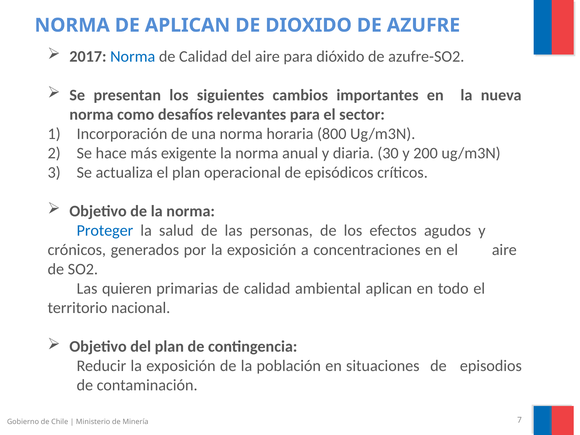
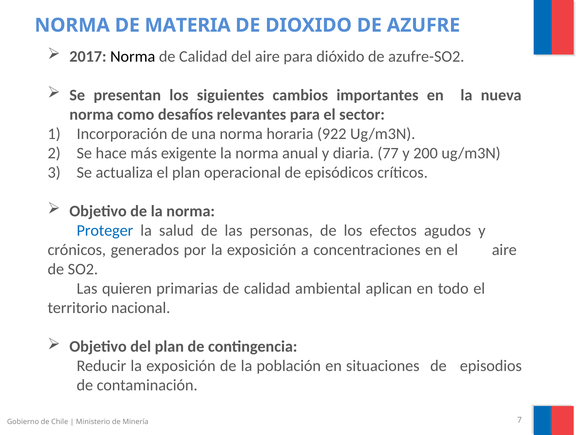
DE APLICAN: APLICAN -> MATERIA (188, 25)
Norma colour: blue -> black (133, 57)
800: 800 -> 922 (332, 134)
30: 30 -> 77 (388, 153)
